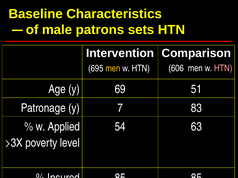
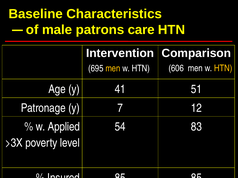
sets: sets -> care (141, 30)
HTN colour: pink -> yellow (223, 68)
69: 69 -> 41 (120, 89)
83: 83 -> 12 (196, 108)
63: 63 -> 83 (196, 127)
